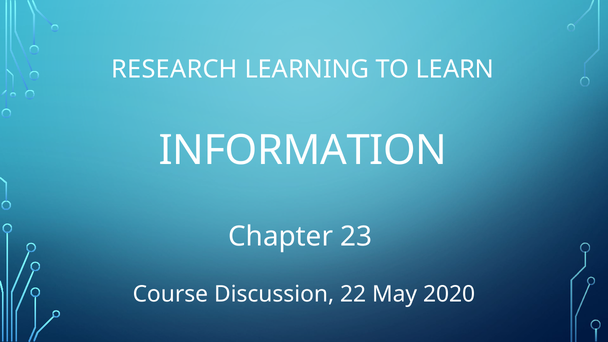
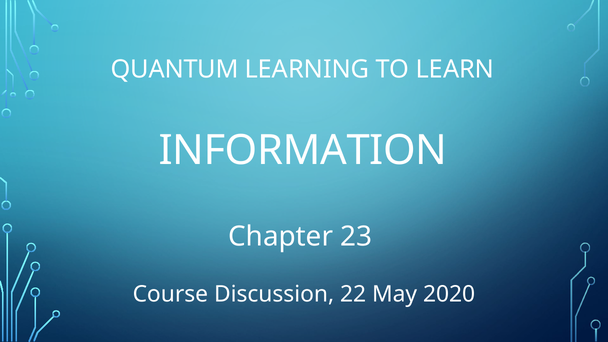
RESEARCH: RESEARCH -> QUANTUM (175, 69)
